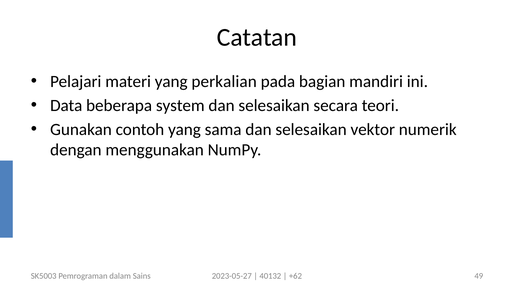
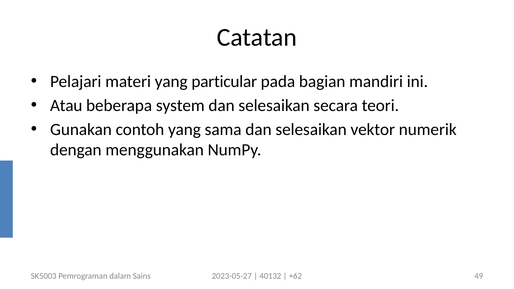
perkalian: perkalian -> particular (224, 82)
Data: Data -> Atau (66, 106)
